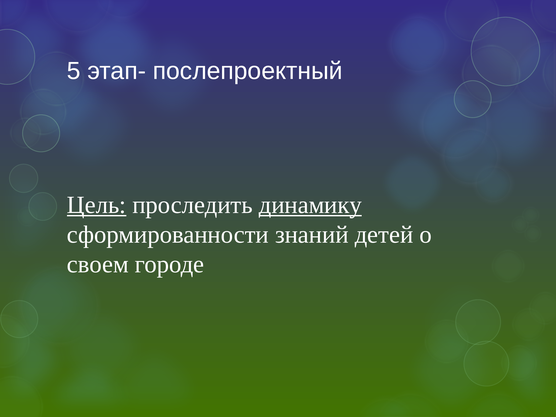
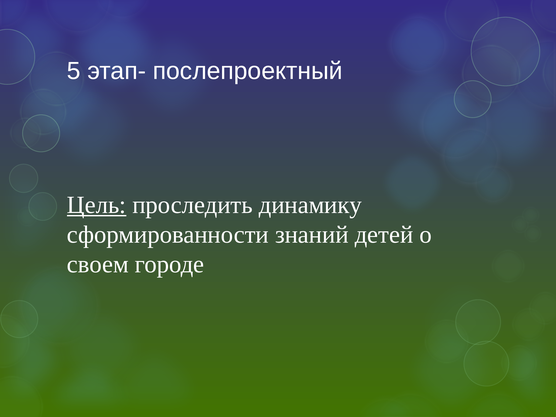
динамику underline: present -> none (310, 205)
